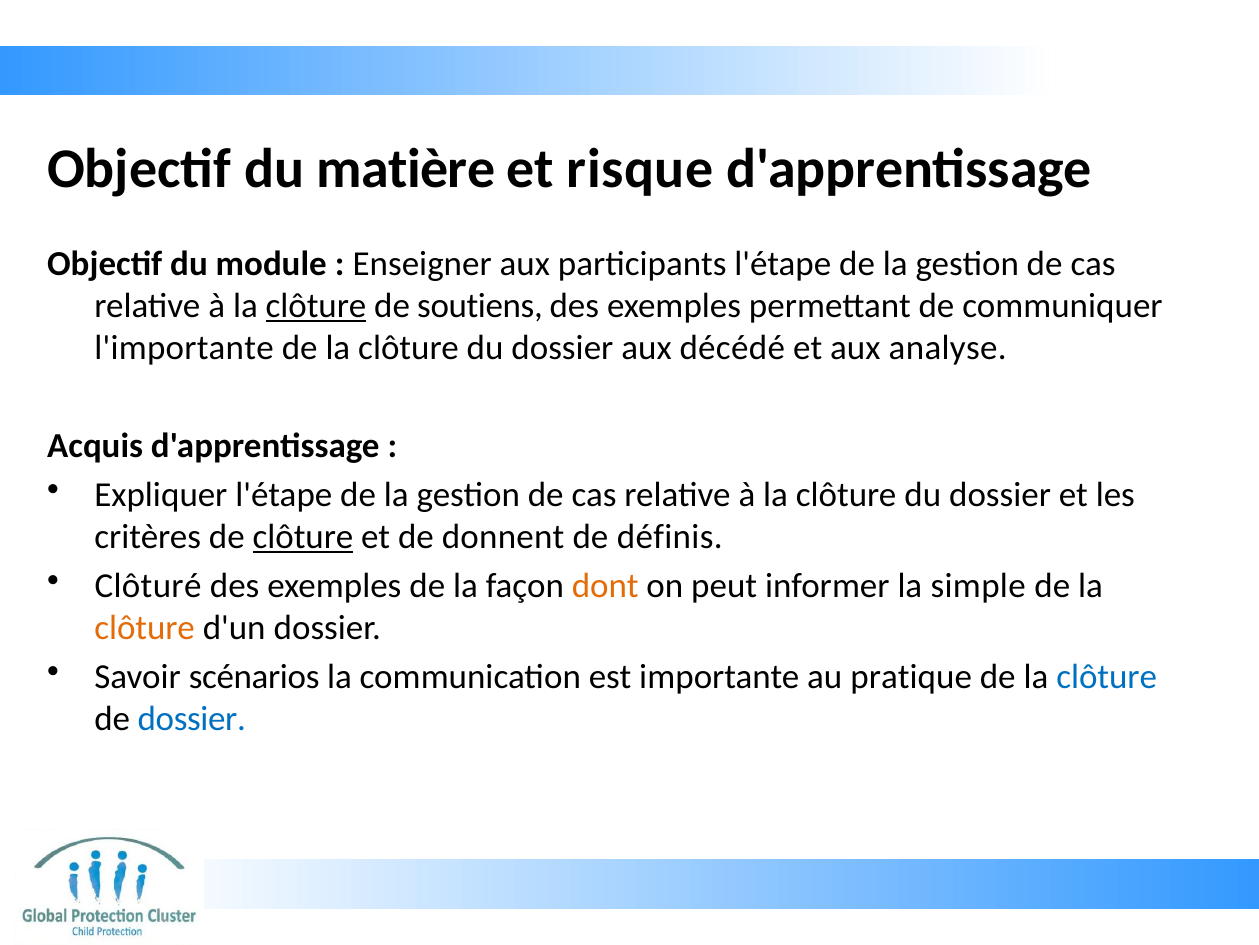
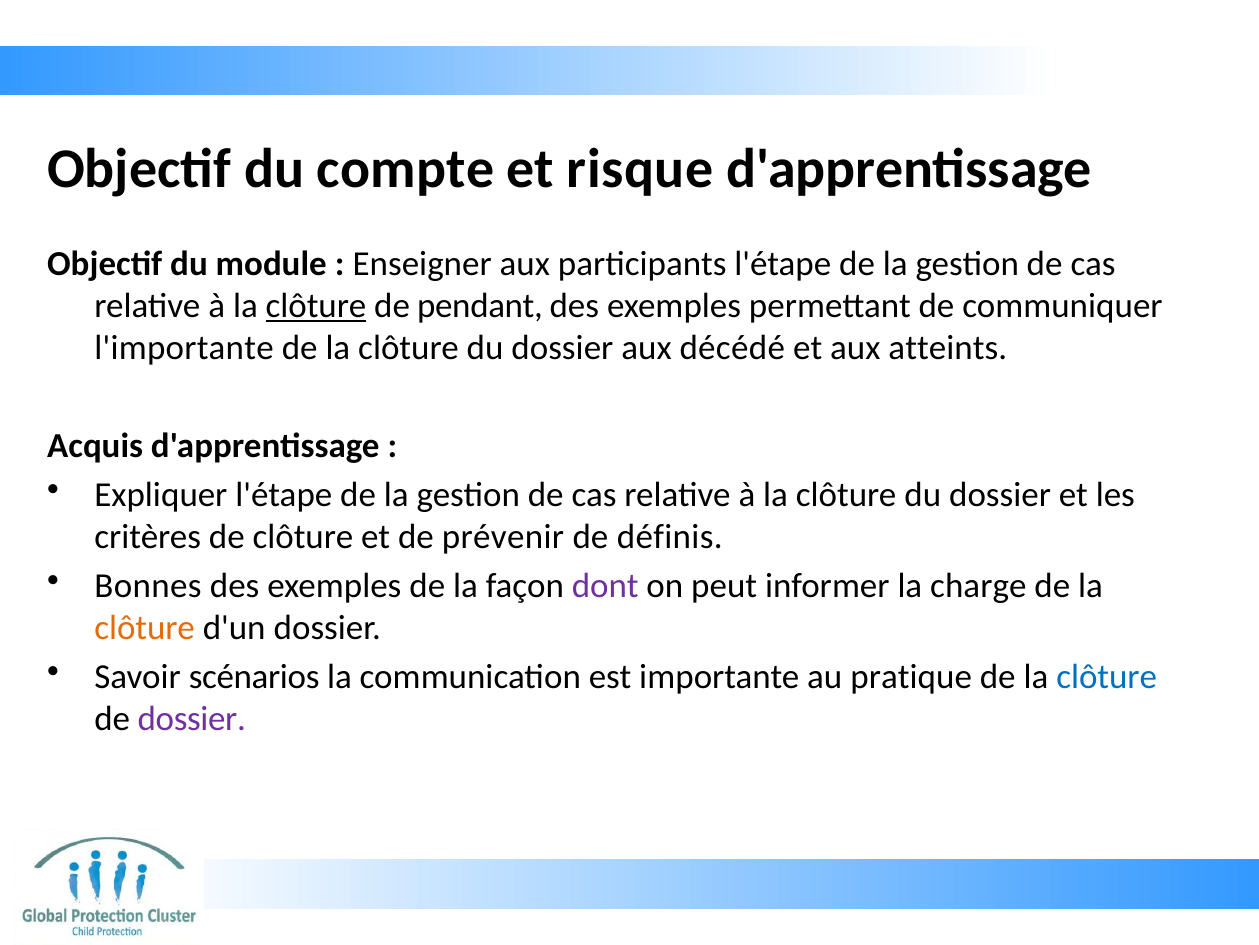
matière: matière -> compte (406, 169)
soutiens: soutiens -> pendant (480, 306)
analyse: analyse -> atteints (948, 348)
clôture underline: present -> none (303, 537)
donnent: donnent -> prévenir (503, 537)
Clôturé: Clôturé -> Bonnes (148, 586)
dont colour: orange -> purple (605, 586)
simple: simple -> charge (978, 586)
dossier colour: blue -> purple (192, 719)
